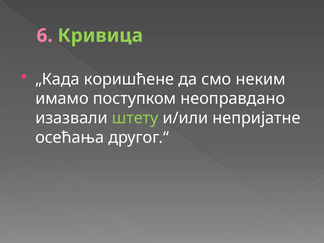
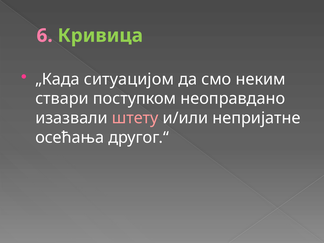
коришћене: коришћене -> ситуацијом (129, 79)
имамо: имамо -> ствари (62, 99)
штету colour: light green -> pink (135, 118)
